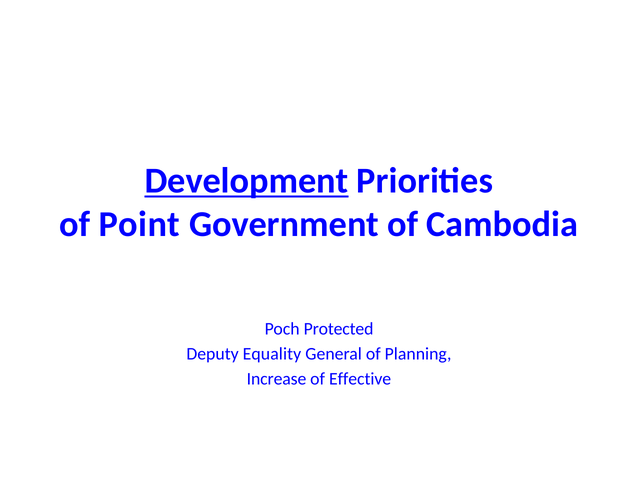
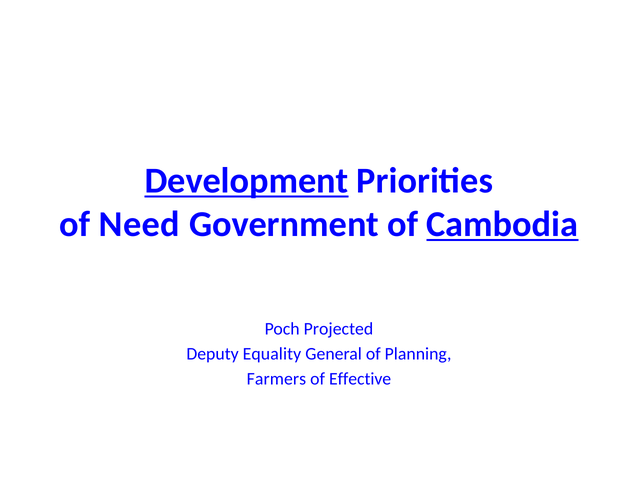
Point: Point -> Need (139, 224)
Cambodia underline: none -> present (502, 224)
Protected: Protected -> Projected (338, 329)
Increase: Increase -> Farmers (276, 378)
